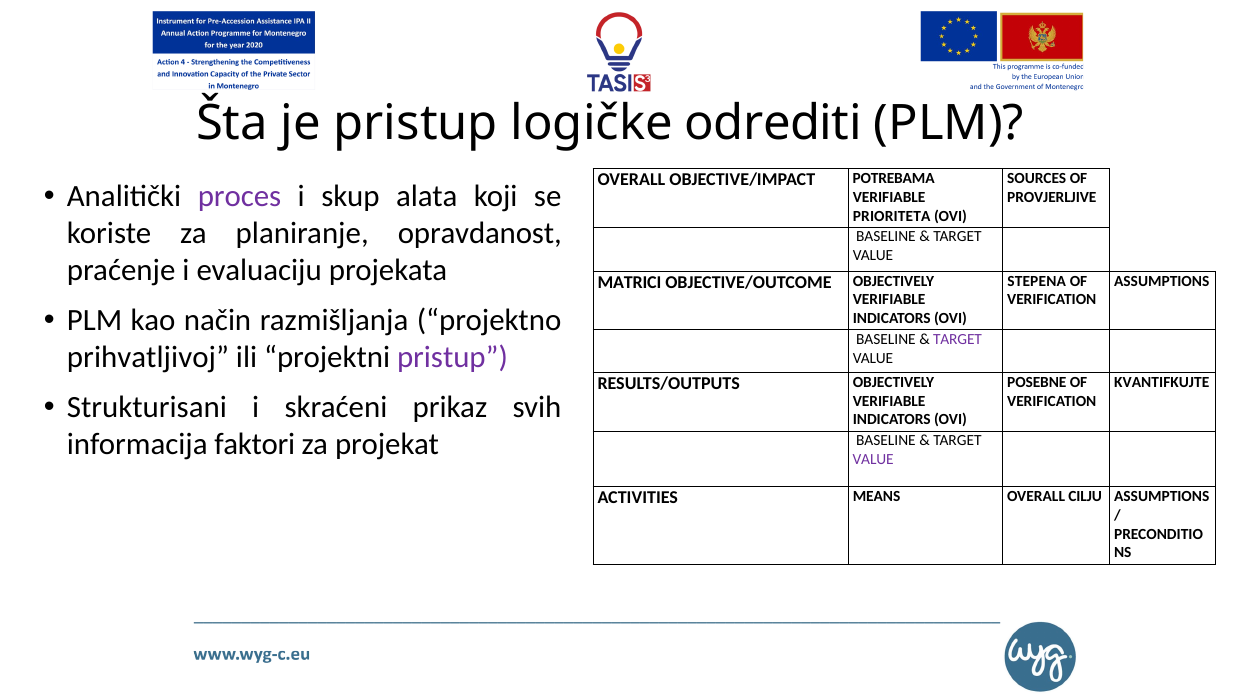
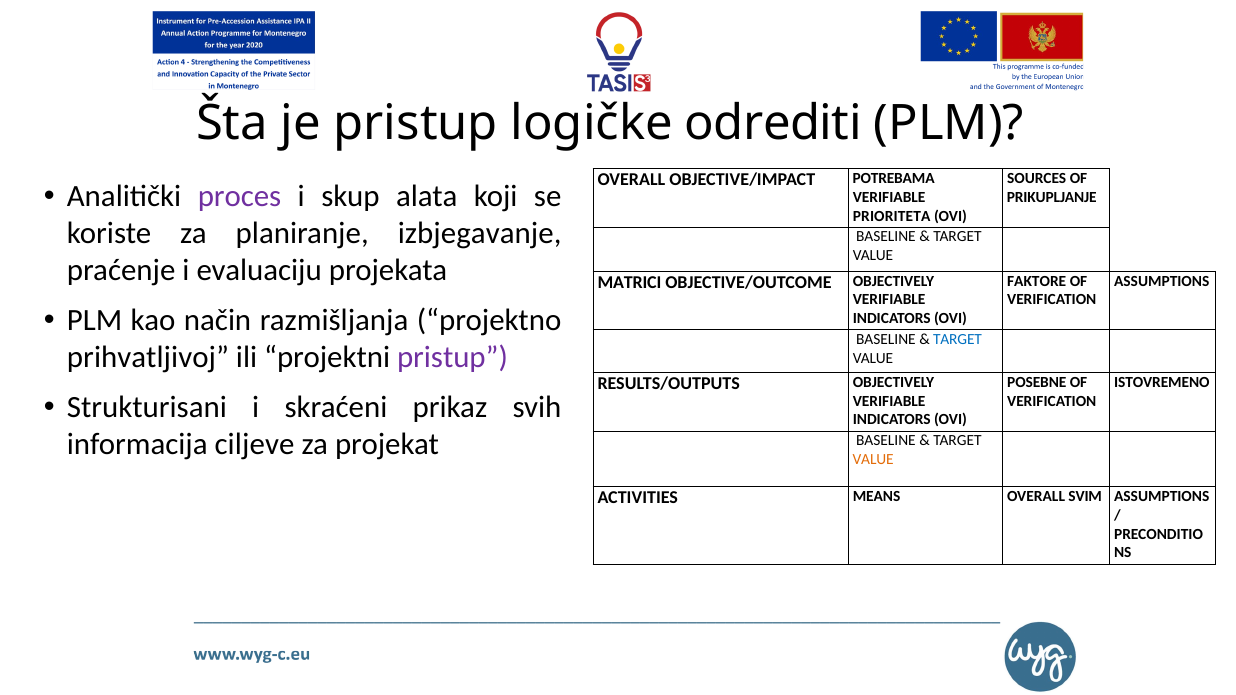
PROVJERLJIVE: PROVJERLJIVE -> PRIKUPLJANJE (1052, 197)
opravdanost: opravdanost -> izbjegavanje (480, 234)
STEPENA: STEPENA -> FAKTORE (1037, 281)
TARGET colour: purple -> blue (958, 340)
KVANTIFKUJTE: KVANTIFKUJTE -> ISTOVREMENO (1162, 382)
faktori: faktori -> ciljeve (255, 445)
VALUE colour: purple -> orange (873, 460)
CILJU: CILJU -> SVIM (1085, 496)
